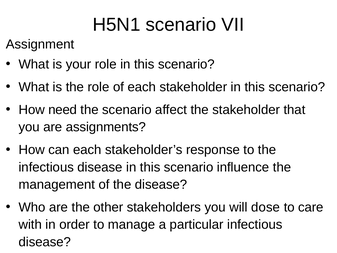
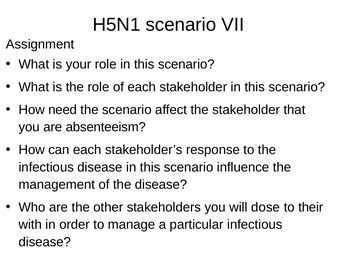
assignments: assignments -> absenteeism (106, 127)
care: care -> their (311, 207)
